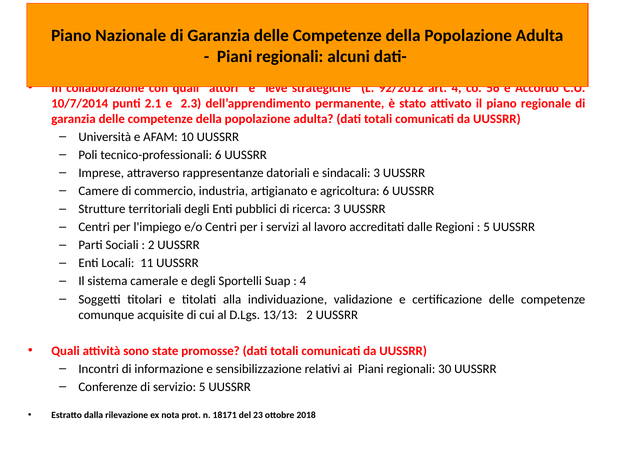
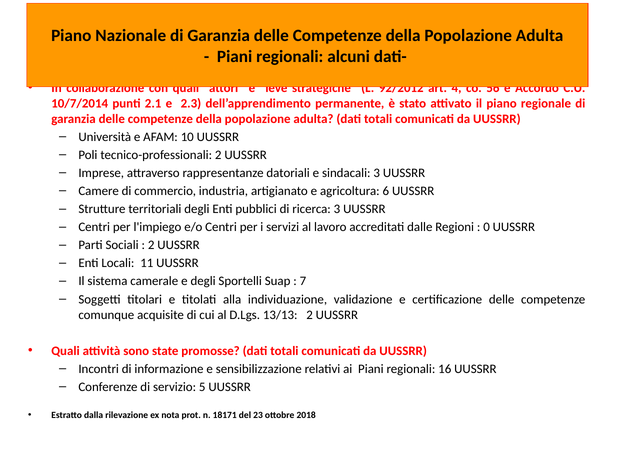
tecnico-professionali 6: 6 -> 2 (218, 155)
5: 5 -> 0 (487, 227)
4: 4 -> 7 (303, 281)
30: 30 -> 16 (445, 369)
